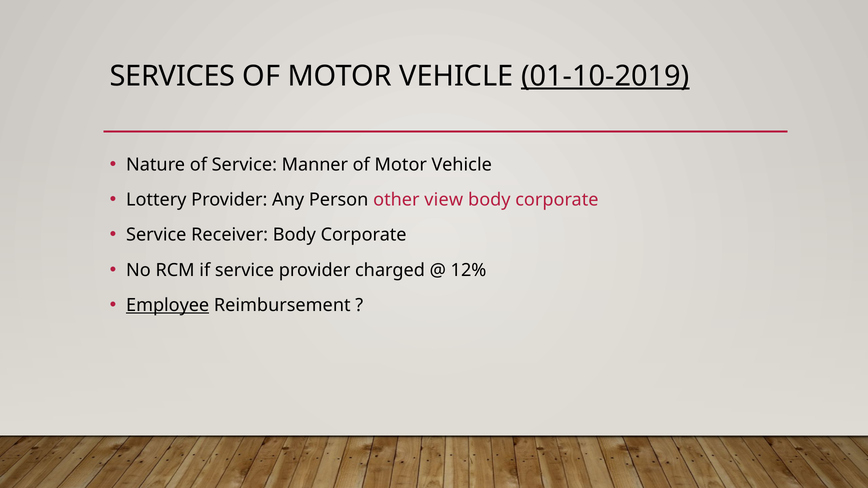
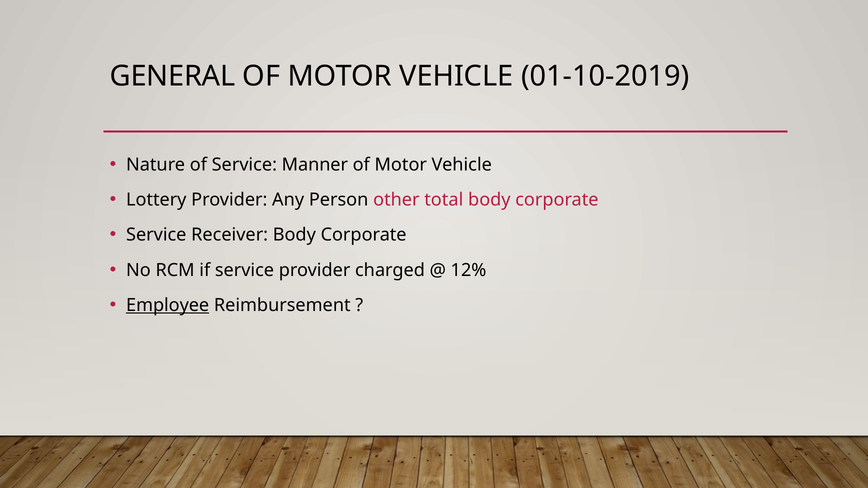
SERVICES: SERVICES -> GENERAL (173, 76)
01-10-2019 underline: present -> none (605, 76)
view: view -> total (444, 200)
